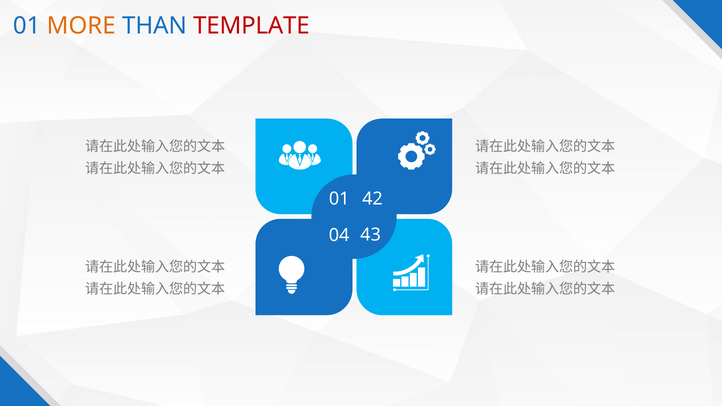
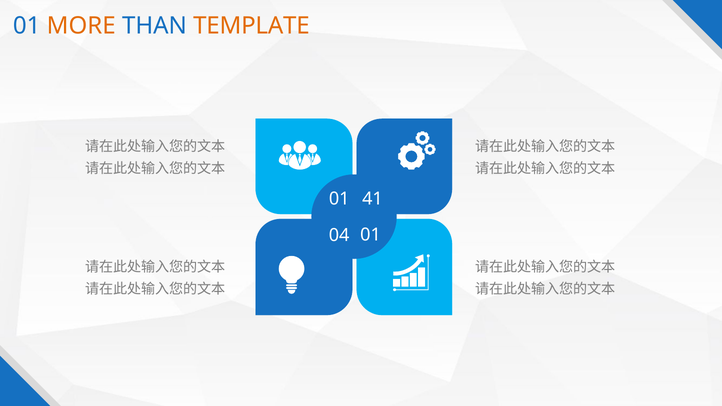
TEMPLATE colour: red -> orange (251, 26)
42: 42 -> 41 (372, 199)
04 43: 43 -> 01 (371, 235)
